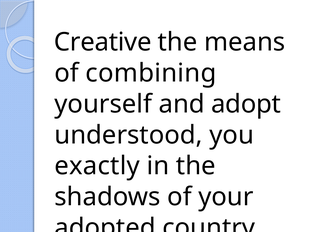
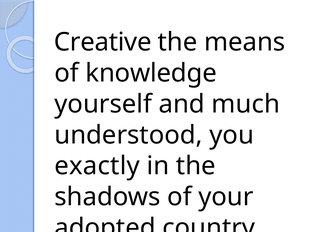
combining: combining -> knowledge (151, 73)
adopt: adopt -> much (246, 104)
